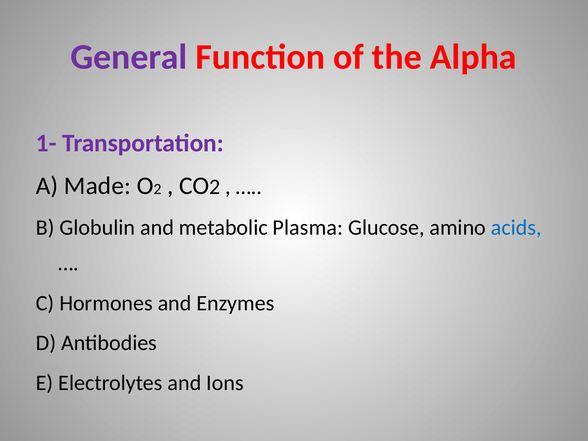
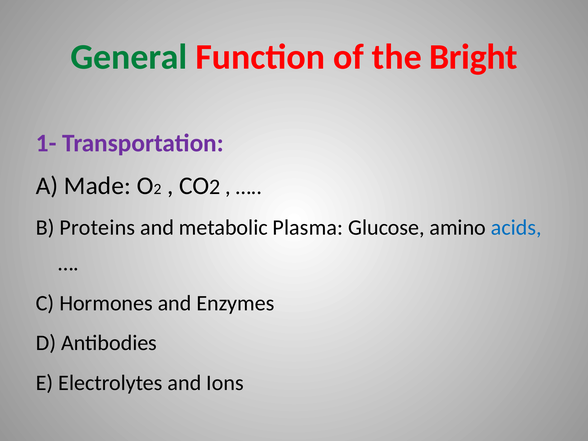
General colour: purple -> green (129, 57)
Alpha: Alpha -> Bright (473, 57)
Globulin: Globulin -> Proteins (97, 227)
